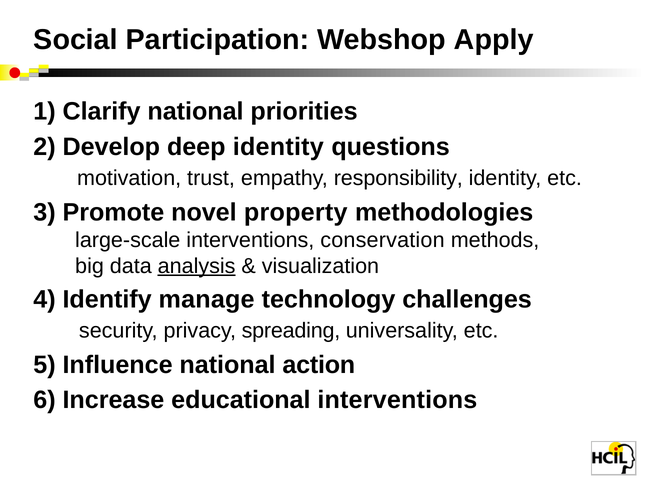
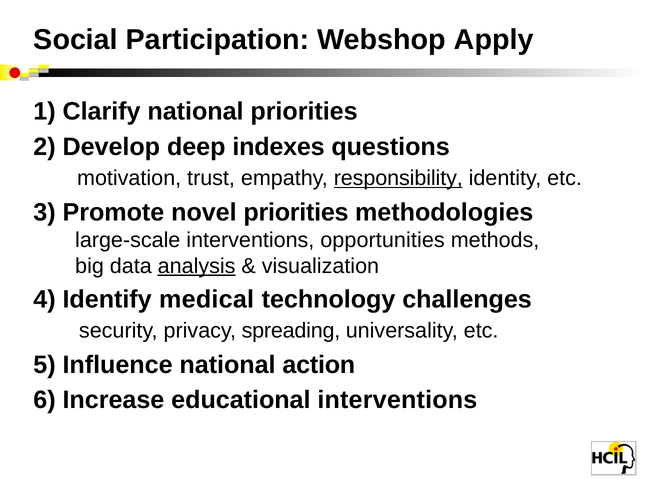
deep identity: identity -> indexes (279, 147)
responsibility underline: none -> present (398, 178)
novel property: property -> priorities (296, 212)
conservation: conservation -> opportunities (383, 240)
manage: manage -> medical (207, 299)
